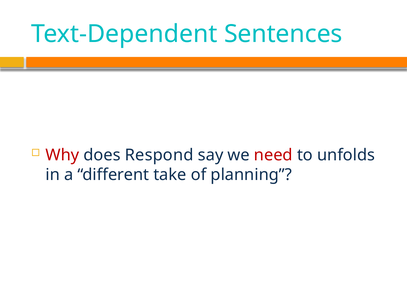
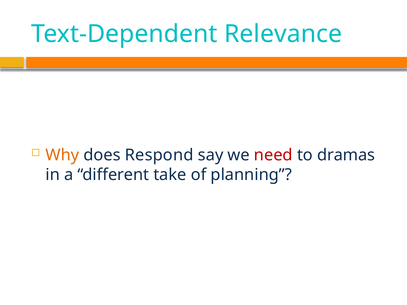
Sentences: Sentences -> Relevance (283, 34)
Why colour: red -> orange (62, 155)
unfolds: unfolds -> dramas (346, 155)
